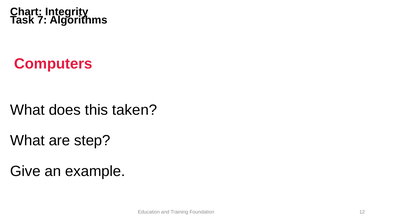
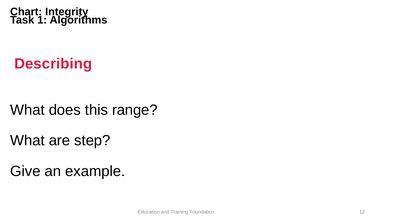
7: 7 -> 1 (42, 20)
Computers: Computers -> Describing (53, 64)
taken: taken -> range (135, 110)
